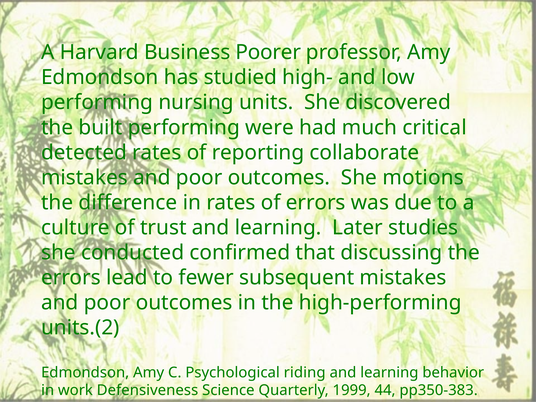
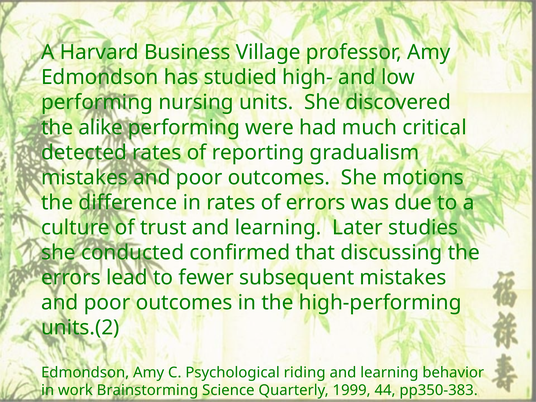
Poorer: Poorer -> Village (268, 52)
built: built -> alike (101, 127)
collaborate: collaborate -> gradualism (364, 152)
Defensiveness: Defensiveness -> Brainstorming (147, 390)
